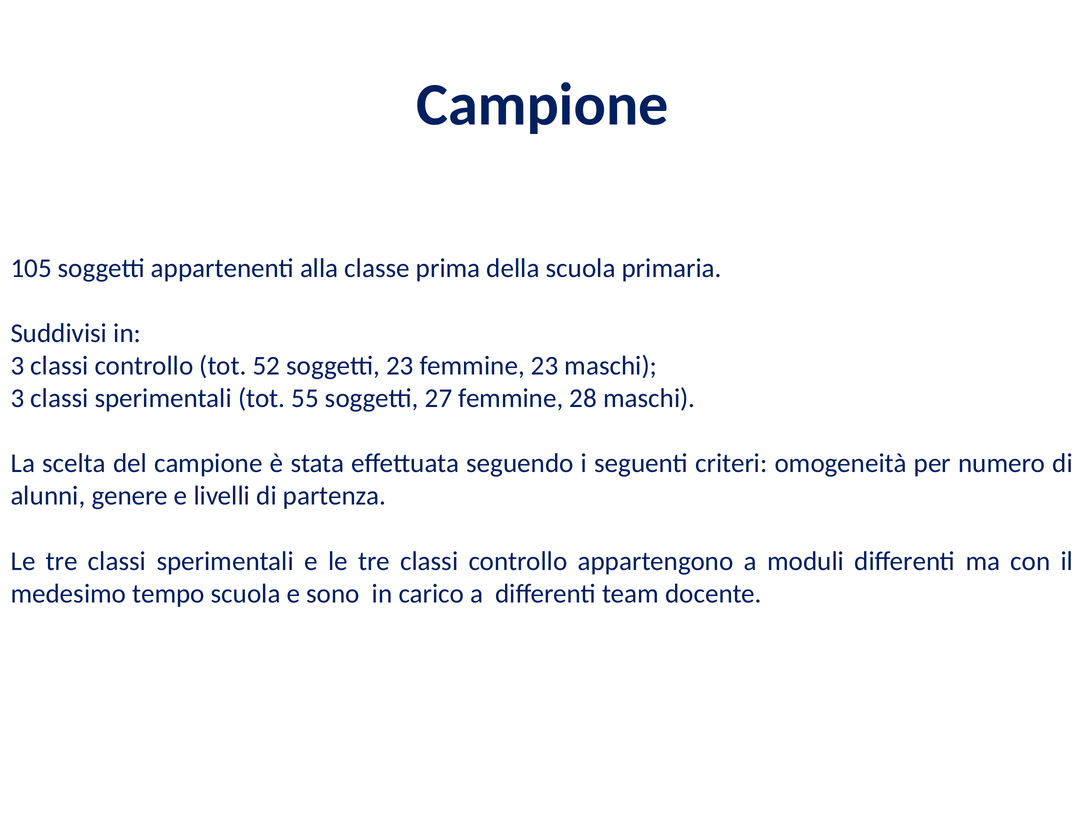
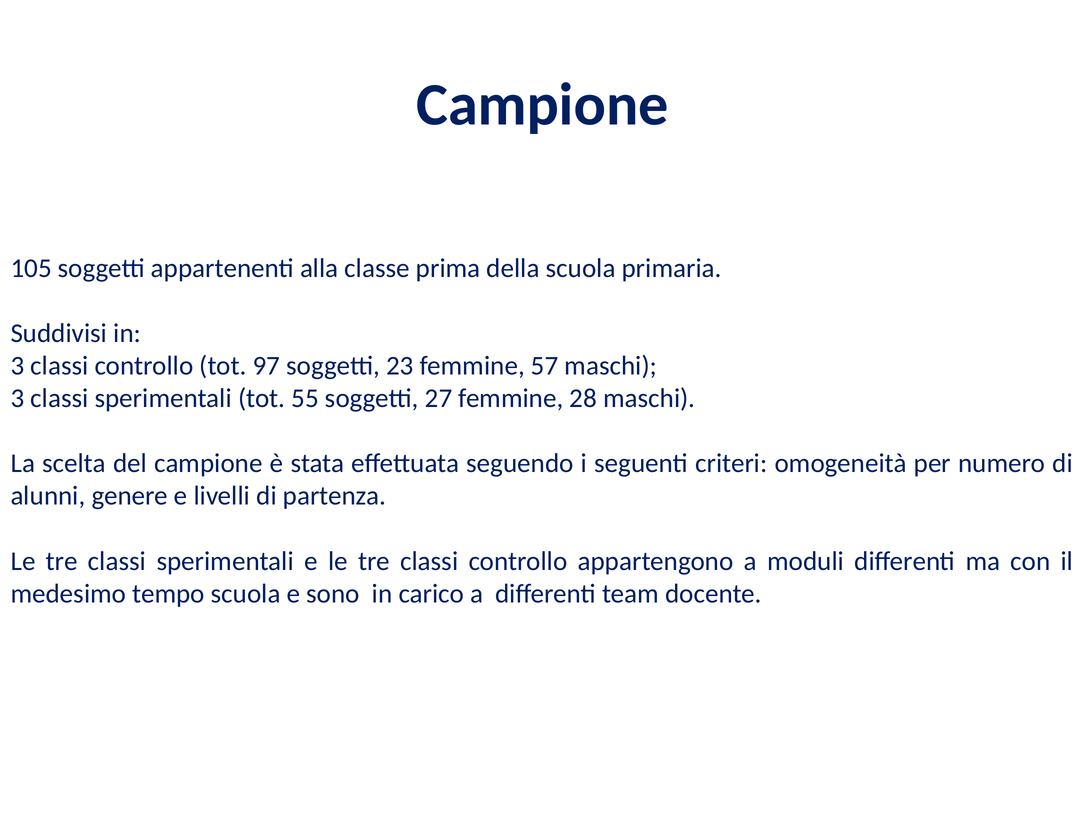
52: 52 -> 97 (266, 366)
femmine 23: 23 -> 57 (545, 366)
